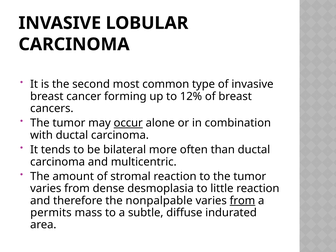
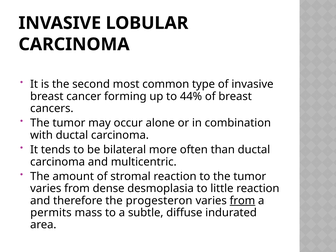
12%: 12% -> 44% (191, 96)
occur underline: present -> none (128, 123)
nonpalpable: nonpalpable -> progesteron (159, 201)
